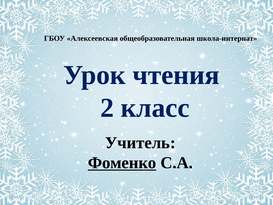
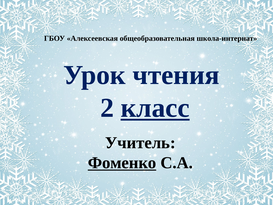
класс underline: none -> present (155, 108)
